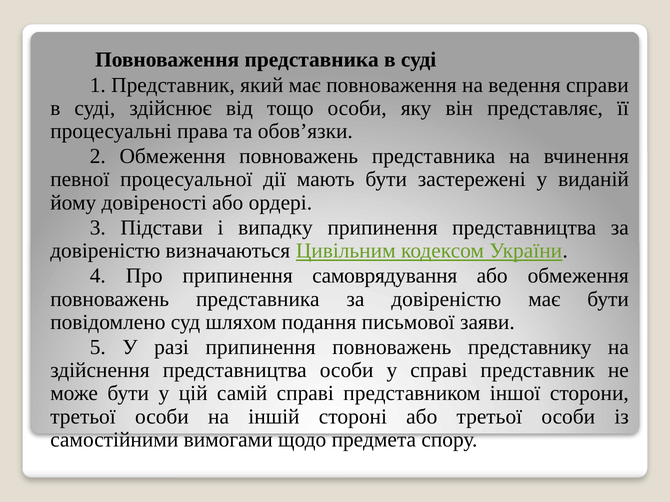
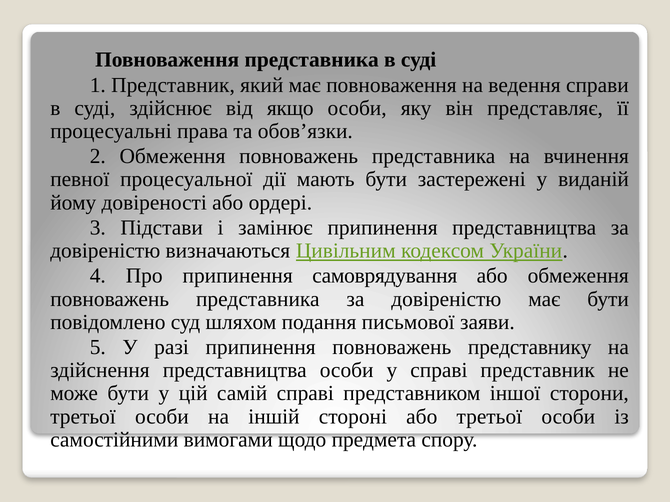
тощо: тощо -> якщо (290, 108)
випадку: випадку -> замінює (275, 228)
